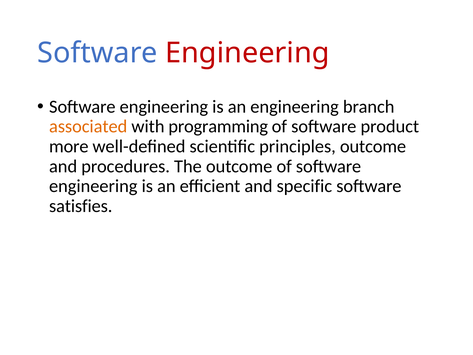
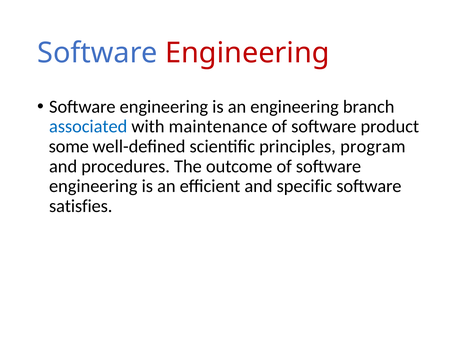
associated colour: orange -> blue (88, 126)
programming: programming -> maintenance (218, 126)
more: more -> some (69, 146)
principles outcome: outcome -> program (373, 146)
